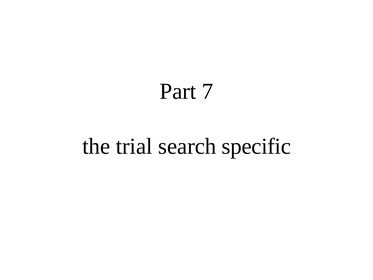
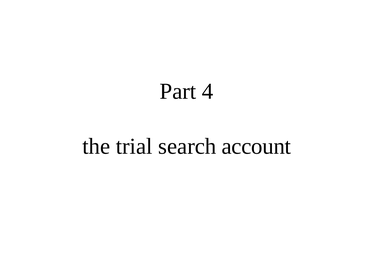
7: 7 -> 4 (208, 91)
specific: specific -> account (256, 146)
